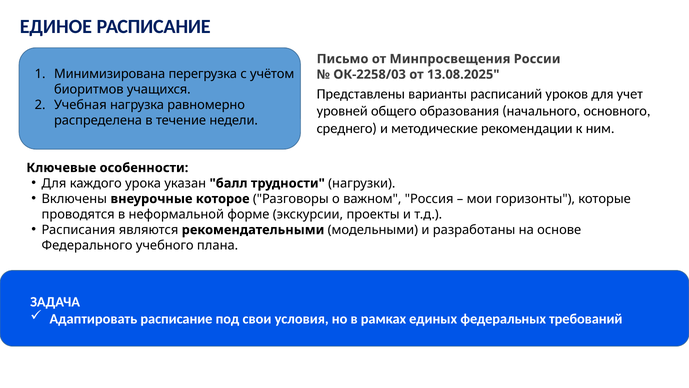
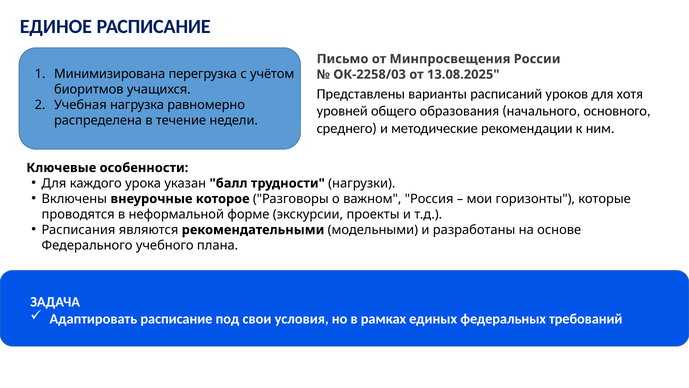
учет: учет -> хотя (630, 94)
